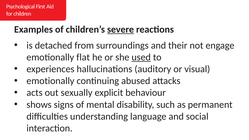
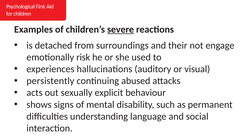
flat: flat -> risk (83, 57)
used underline: present -> none (141, 57)
emotionally: emotionally -> persistently (50, 81)
